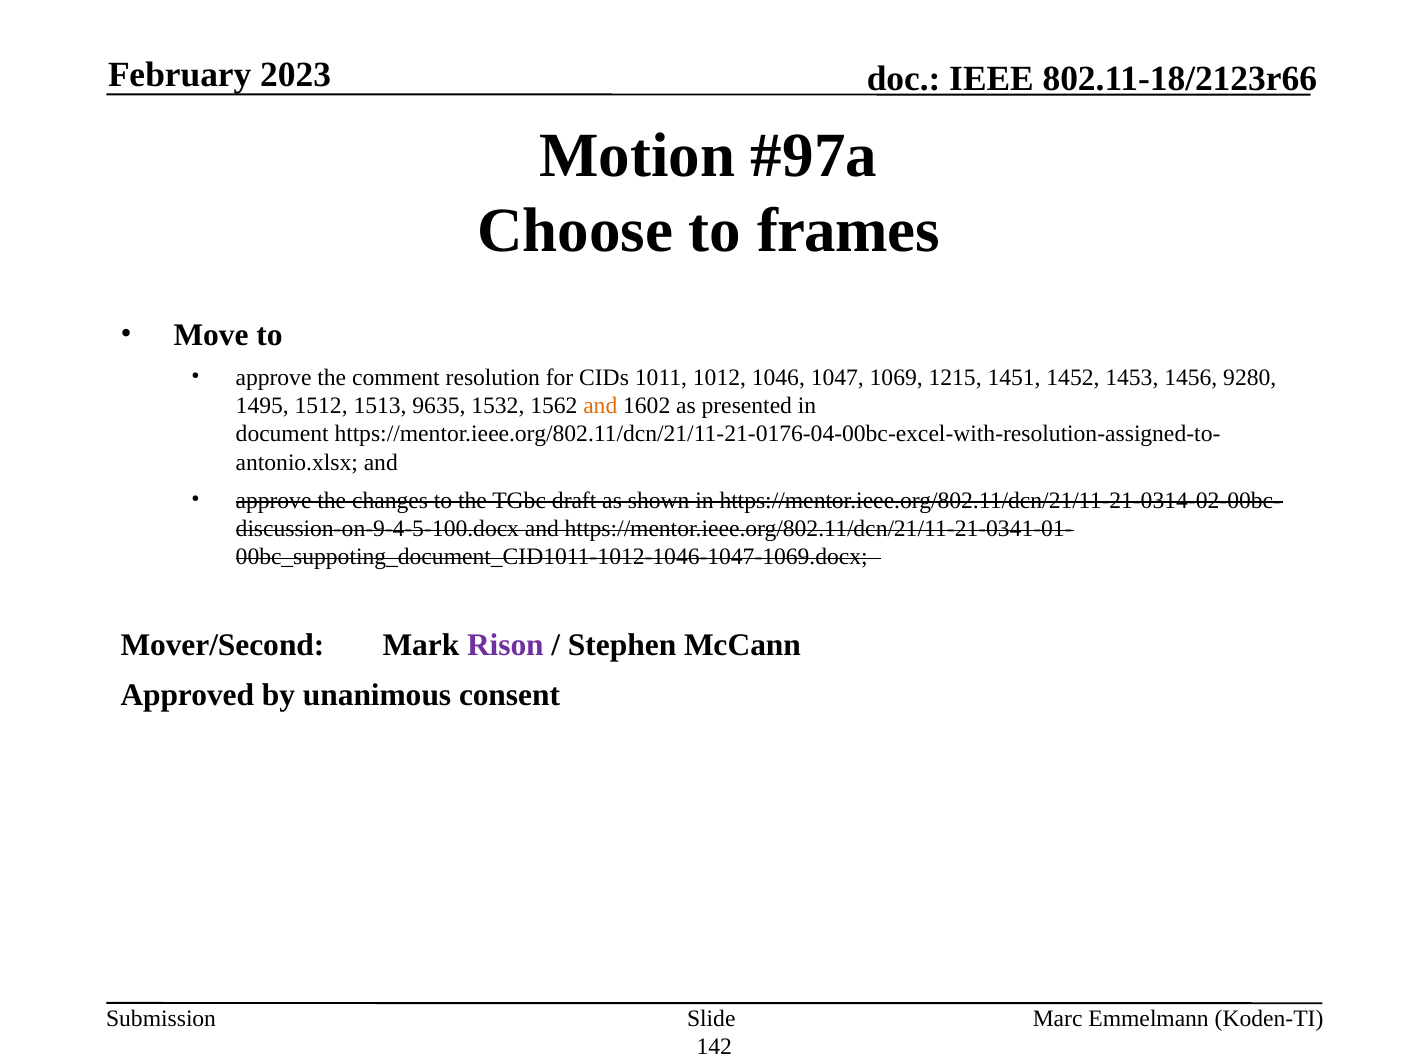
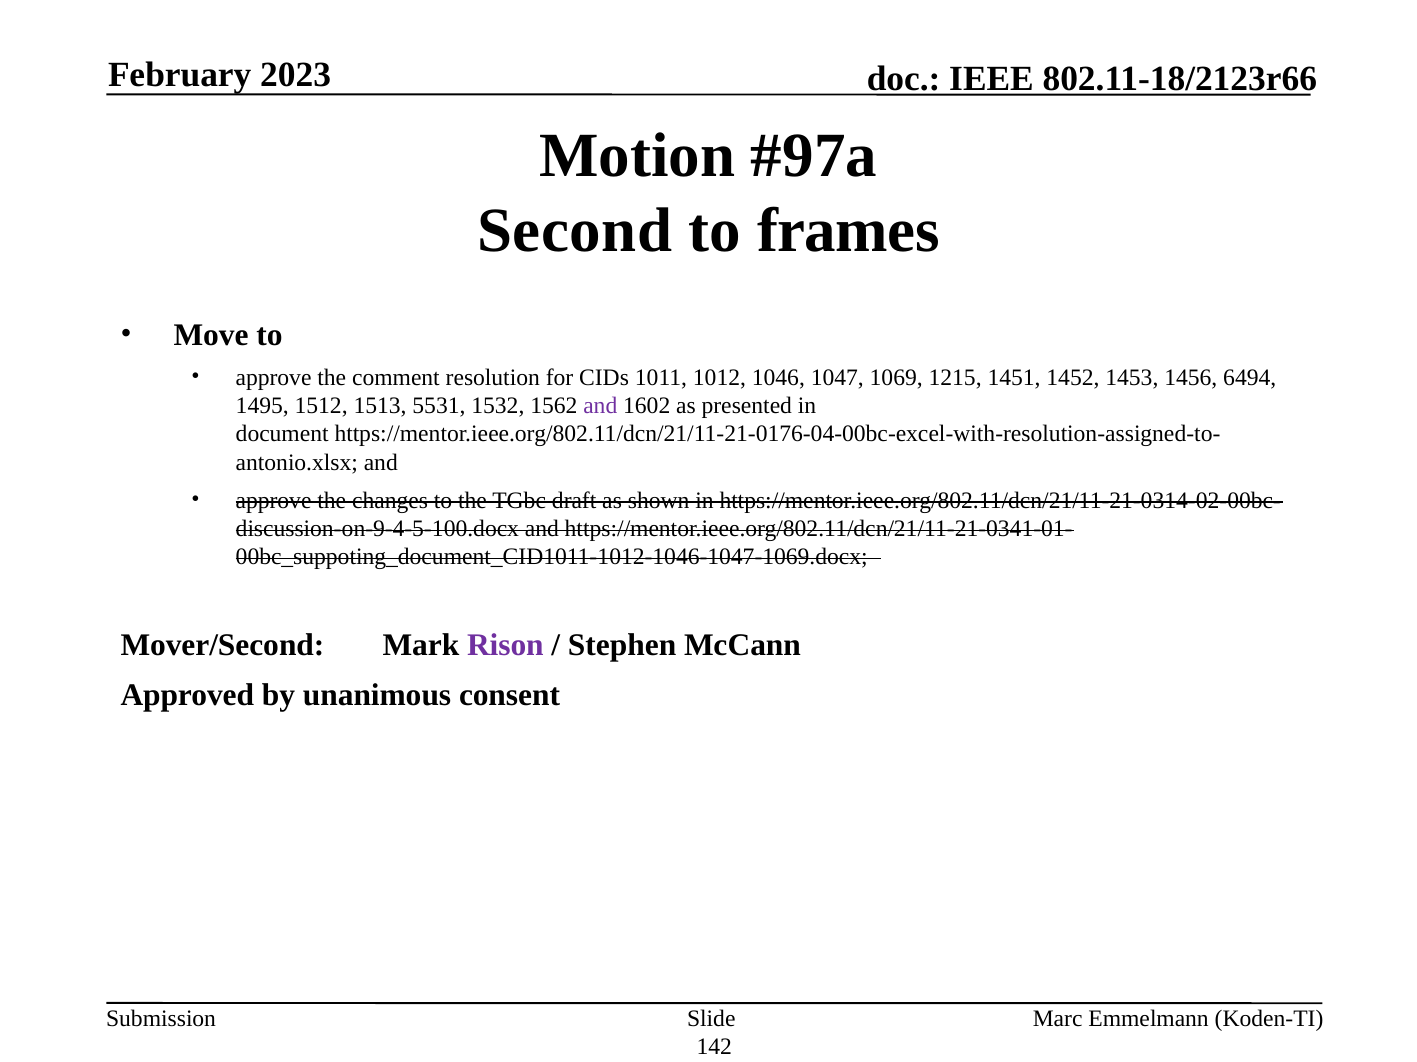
Choose: Choose -> Second (575, 231)
9280: 9280 -> 6494 (1250, 378)
9635: 9635 -> 5531 (439, 406)
and colour: orange -> purple (600, 406)
